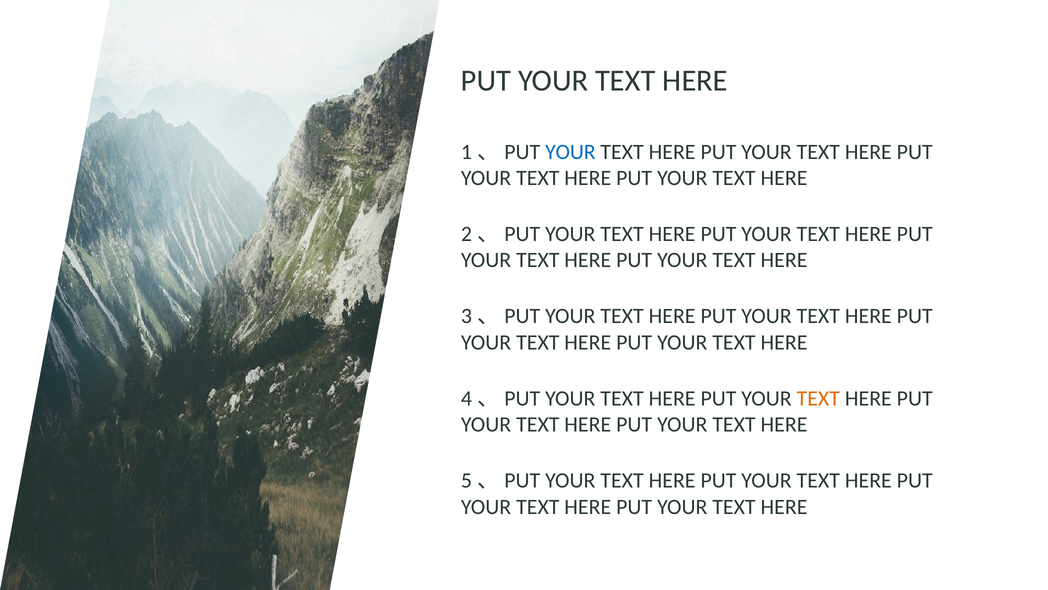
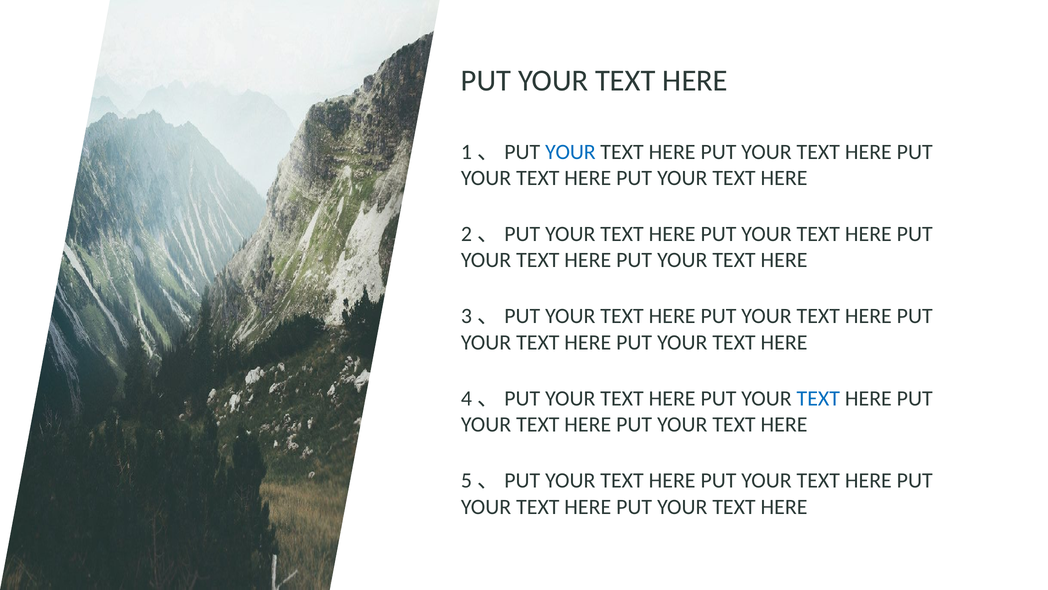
TEXT colour: orange -> blue (818, 398)
